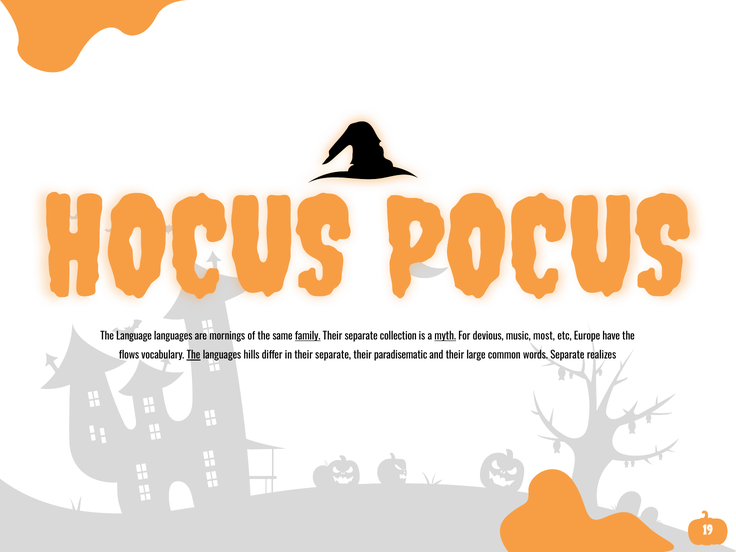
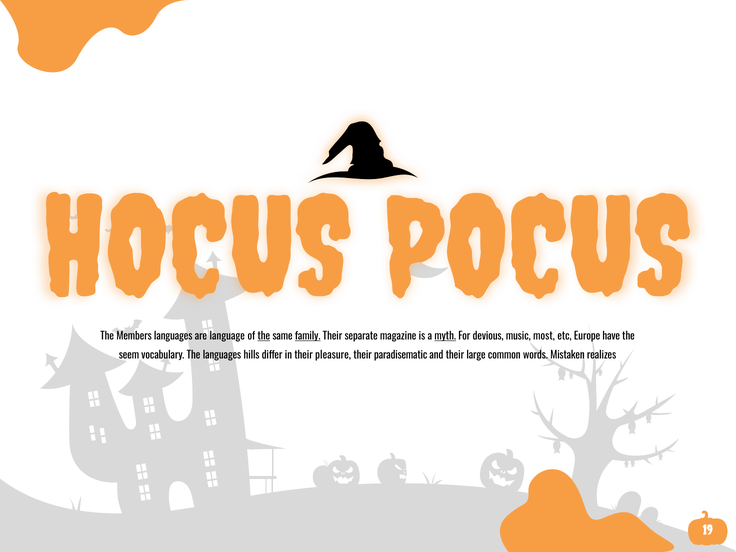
Language: Language -> Members (134, 336)
mornings: mornings -> language (227, 336)
the underline: none -> present (264, 336)
collection: collection -> magazine (398, 336)
flows: flows -> seem (129, 355)
The underline: present -> none (194, 355)
in their separate: separate -> pleasure (333, 355)
words Separate: Separate -> Mistaken (567, 355)
